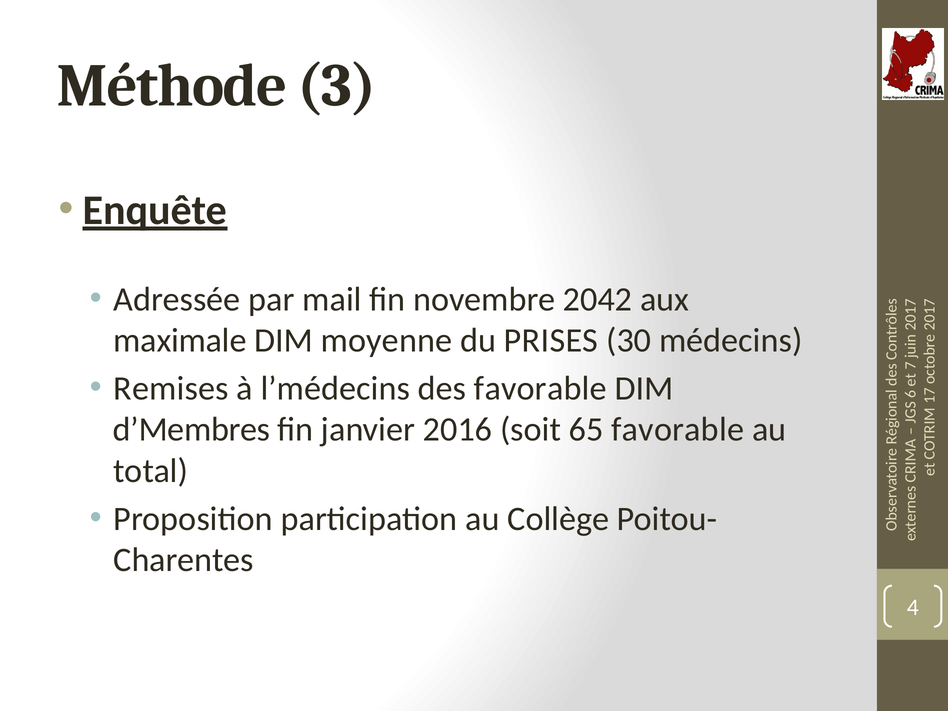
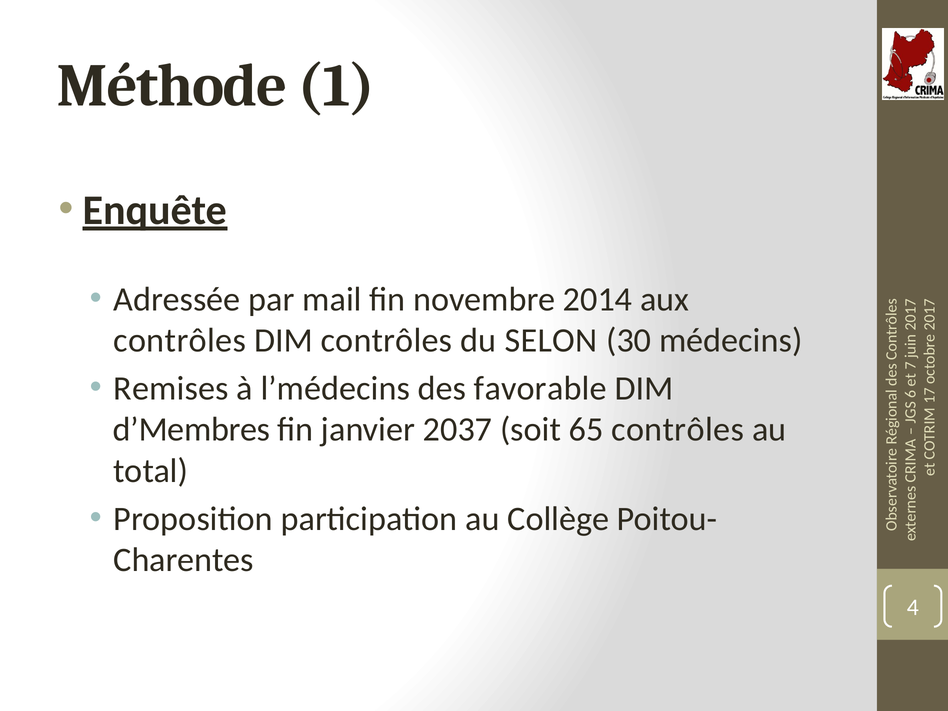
Méthode 3: 3 -> 1 (336, 86)
2042: 2042 -> 2014 (598, 299)
maximale: maximale -> contrôles (180, 340)
DIM moyenne: moyenne -> contrôles (387, 340)
PRISES: PRISES -> SELON (551, 340)
2016: 2016 -> 2037 (458, 430)
65 favorable: favorable -> contrôles (678, 430)
